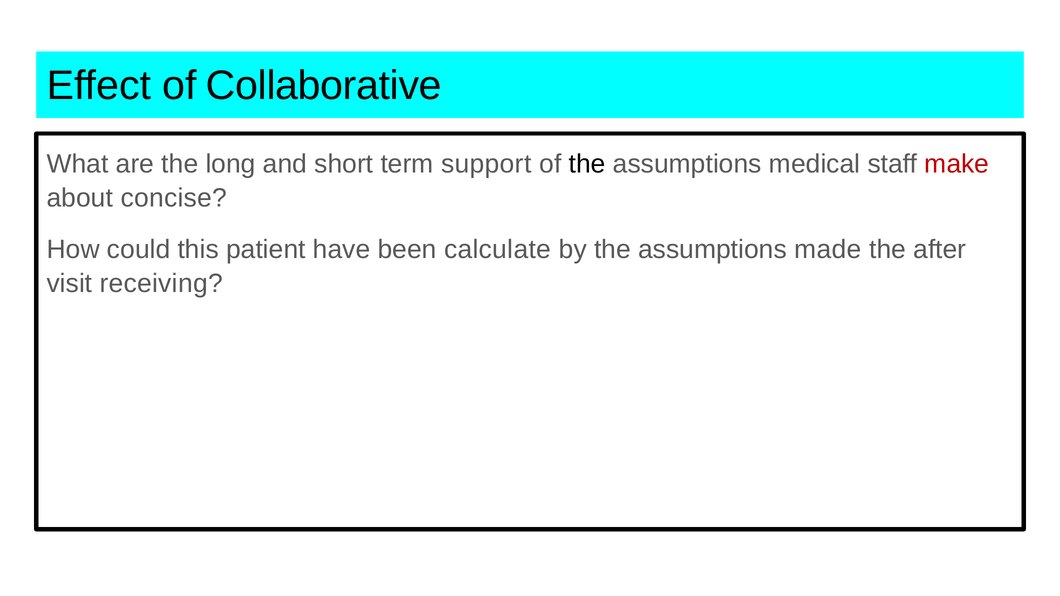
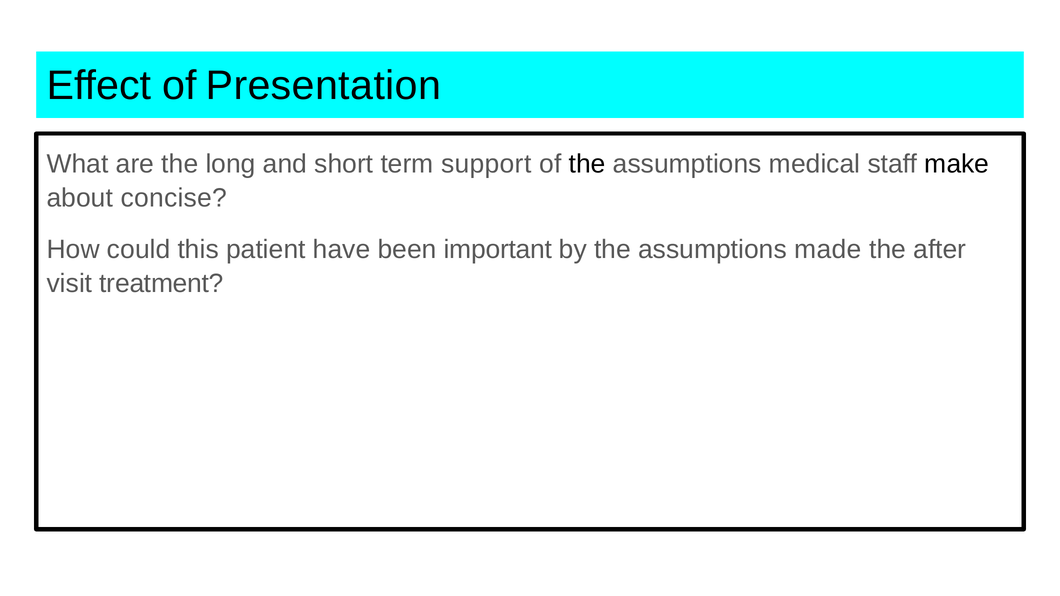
Collaborative: Collaborative -> Presentation (323, 86)
make colour: red -> black (957, 164)
calculate: calculate -> important (498, 250)
receiving: receiving -> treatment (162, 284)
